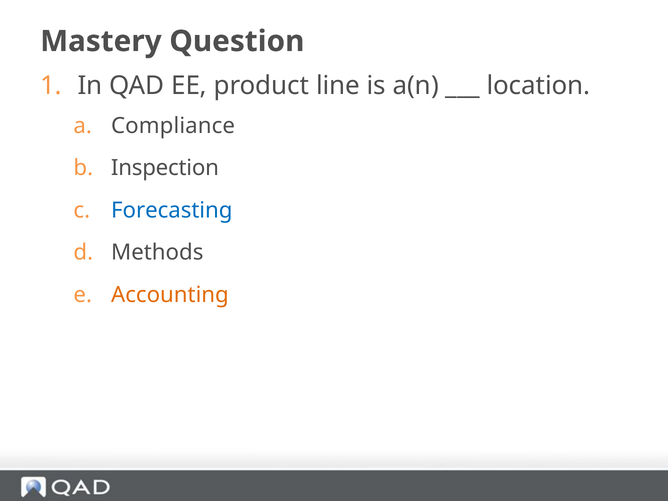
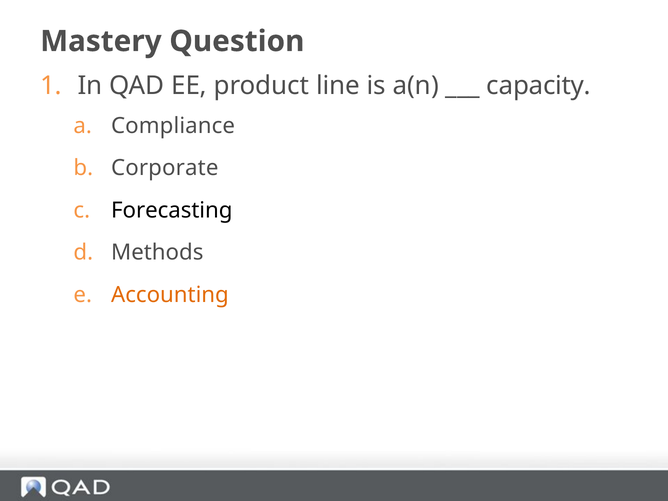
location: location -> capacity (539, 86)
Inspection: Inspection -> Corporate (165, 168)
Forecasting colour: blue -> black (172, 210)
